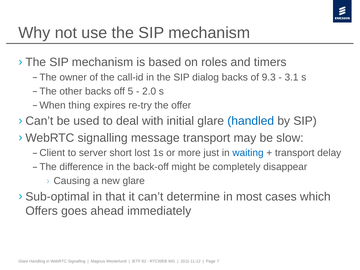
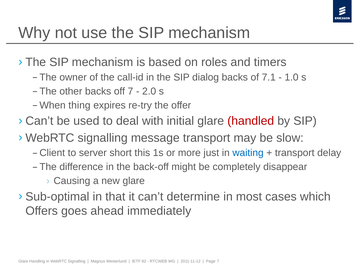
9.3: 9.3 -> 7.1 (269, 77)
3.1: 3.1 -> 1.0 (292, 77)
off 5: 5 -> 7 (130, 91)
handled colour: blue -> red (251, 121)
lost: lost -> this (142, 153)
